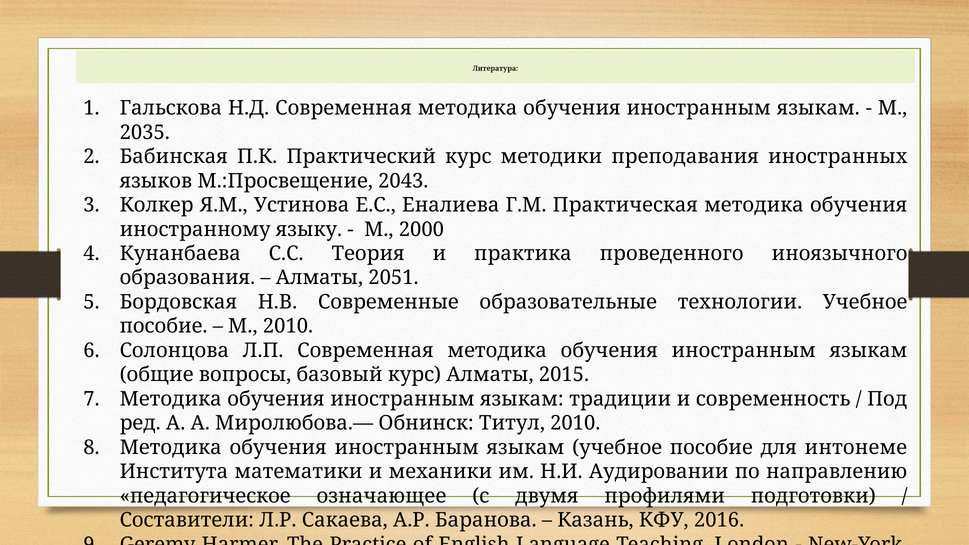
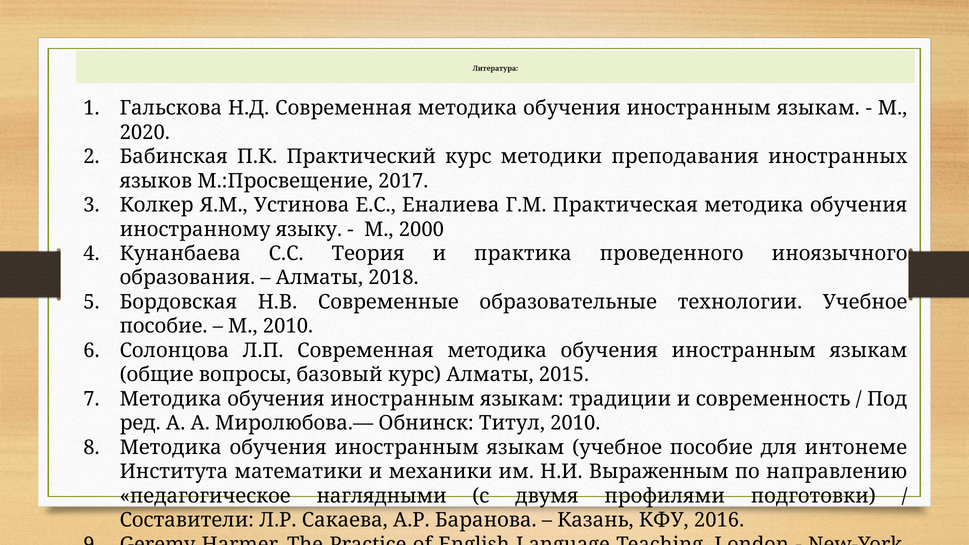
2035: 2035 -> 2020 (145, 132)
2043: 2043 -> 2017 (403, 181)
2051: 2051 -> 2018 (393, 278)
Аудировании: Аудировании -> Выраженным (659, 472)
означающее: означающее -> наглядными (382, 496)
